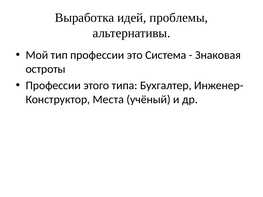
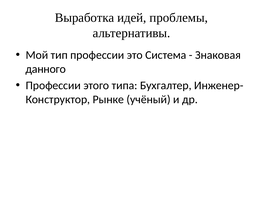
остроты: остроты -> данного (46, 69)
Места: Места -> Рынке (108, 100)
